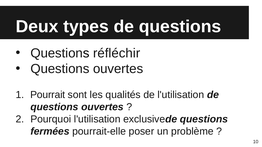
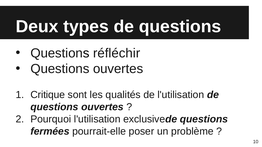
Pourrait: Pourrait -> Critique (48, 95)
